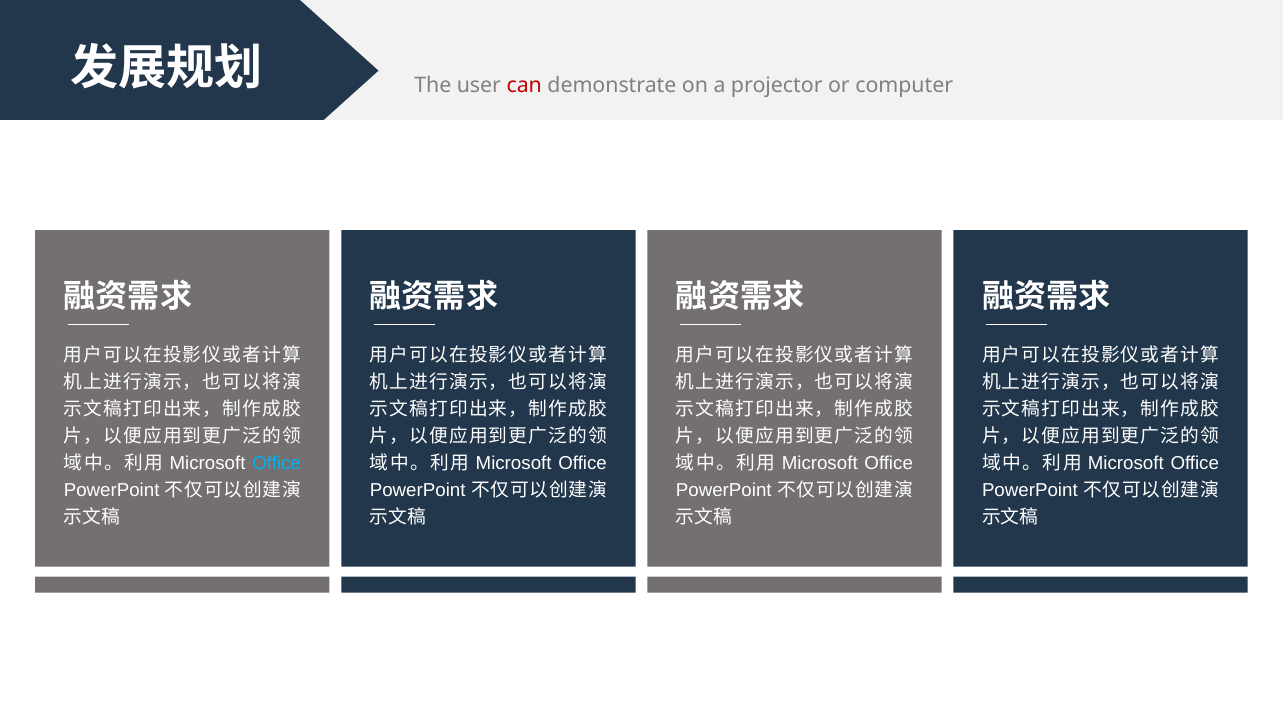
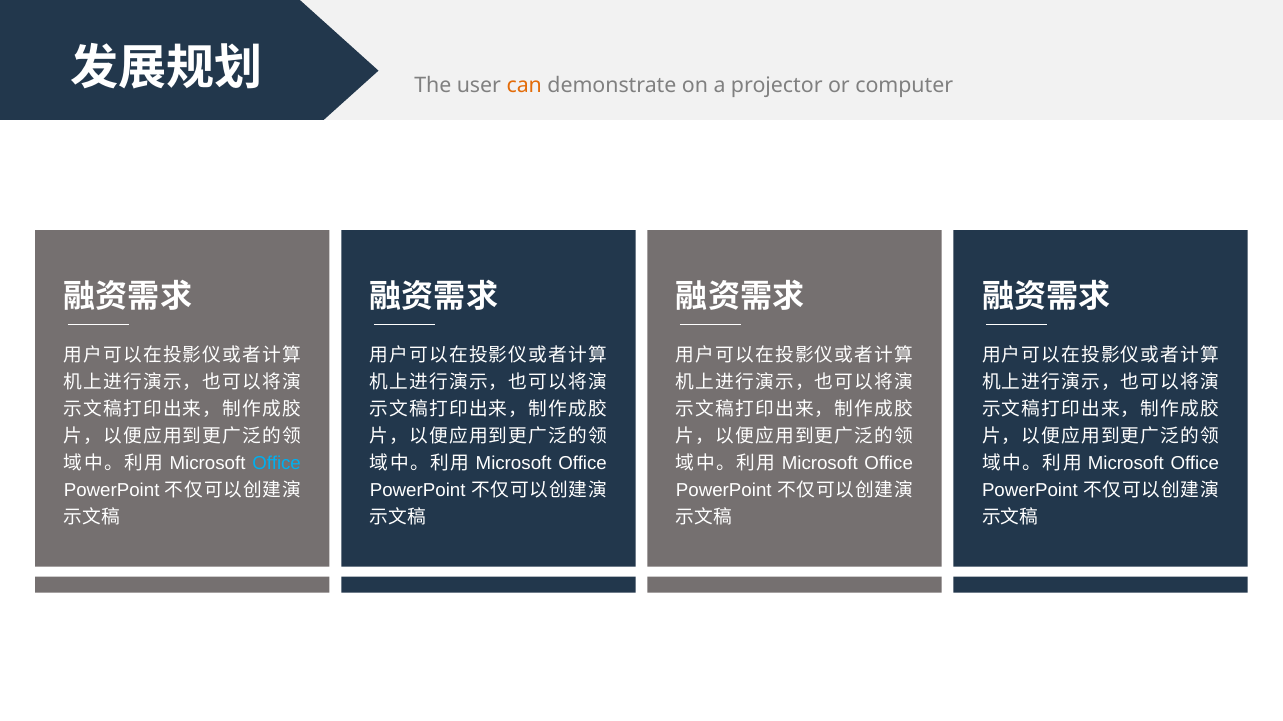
can colour: red -> orange (524, 85)
